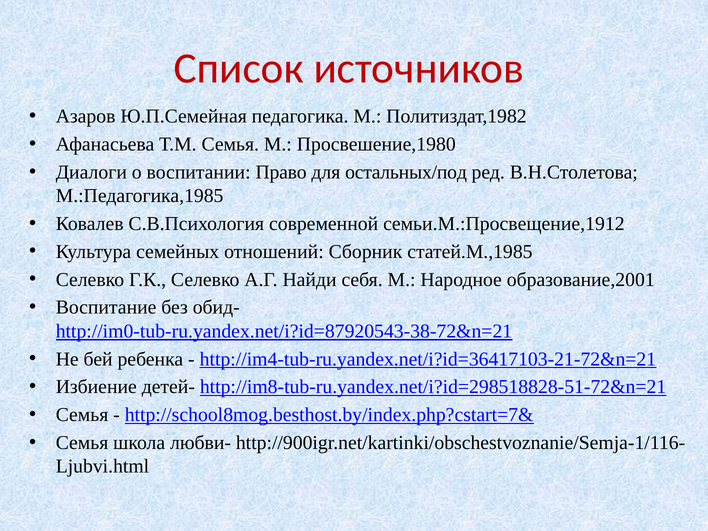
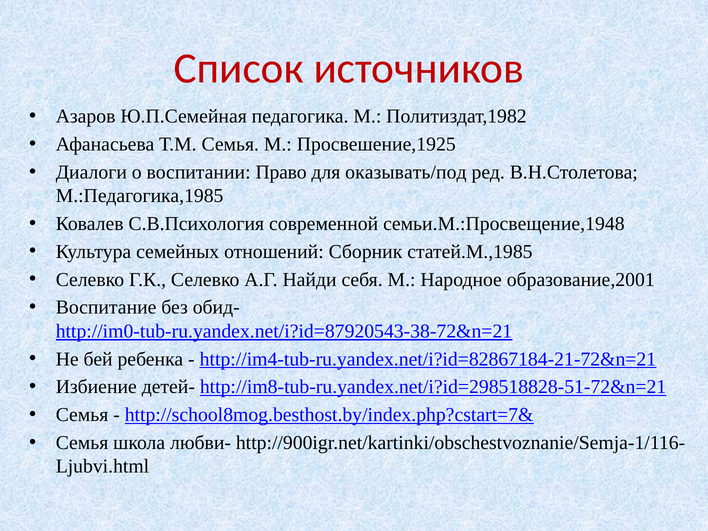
Просвешение,1980: Просвешение,1980 -> Просвешение,1925 (376, 144)
остальных/под: остальных/под -> оказывать/под (406, 172)
семьи.М.:Просвещение,1912: семьи.М.:Просвещение,1912 -> семьи.М.:Просвещение,1948 (504, 224)
http://im4-tub-ru.yandex.net/i?id=36417103-21-72&n=21: http://im4-tub-ru.yandex.net/i?id=36417103-21-72&n=21 -> http://im4-tub-ru.yandex.net/i?id=82867184-21-72&n=21 (428, 359)
